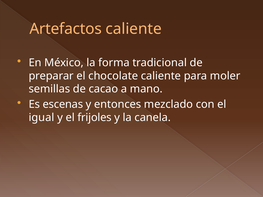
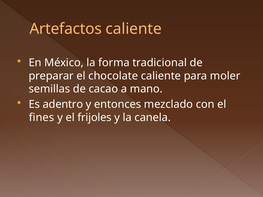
escenas: escenas -> adentro (63, 104)
igual: igual -> fines (41, 118)
